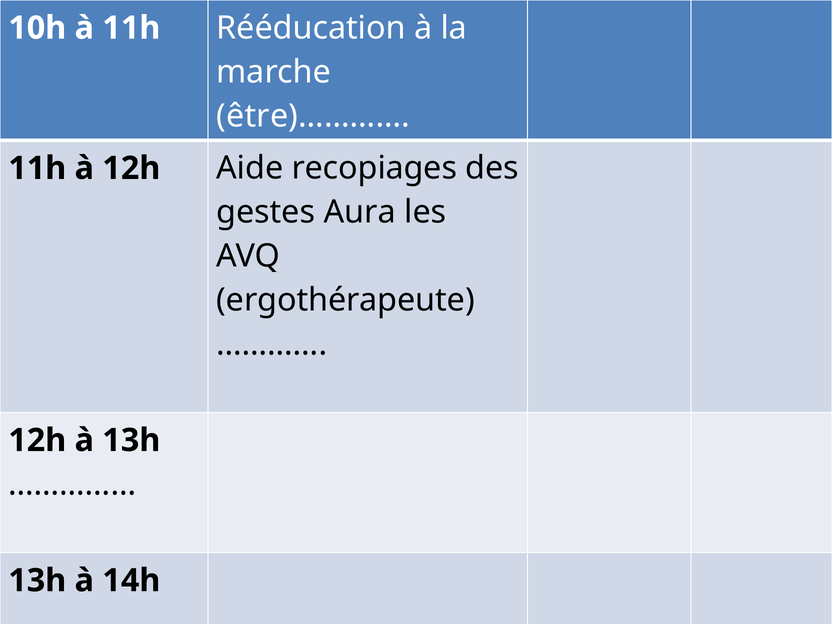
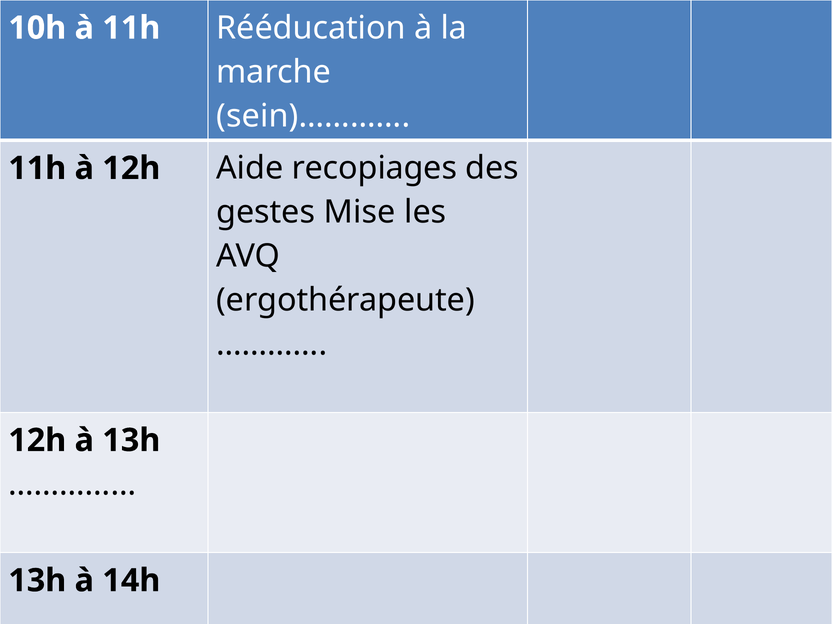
être)…………: être)………… -> sein)………… (313, 116)
Aura: Aura -> Mise (360, 212)
